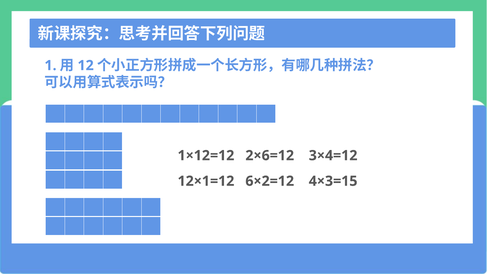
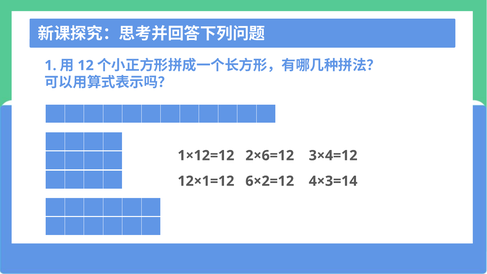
4×3=15: 4×3=15 -> 4×3=14 (333, 181)
